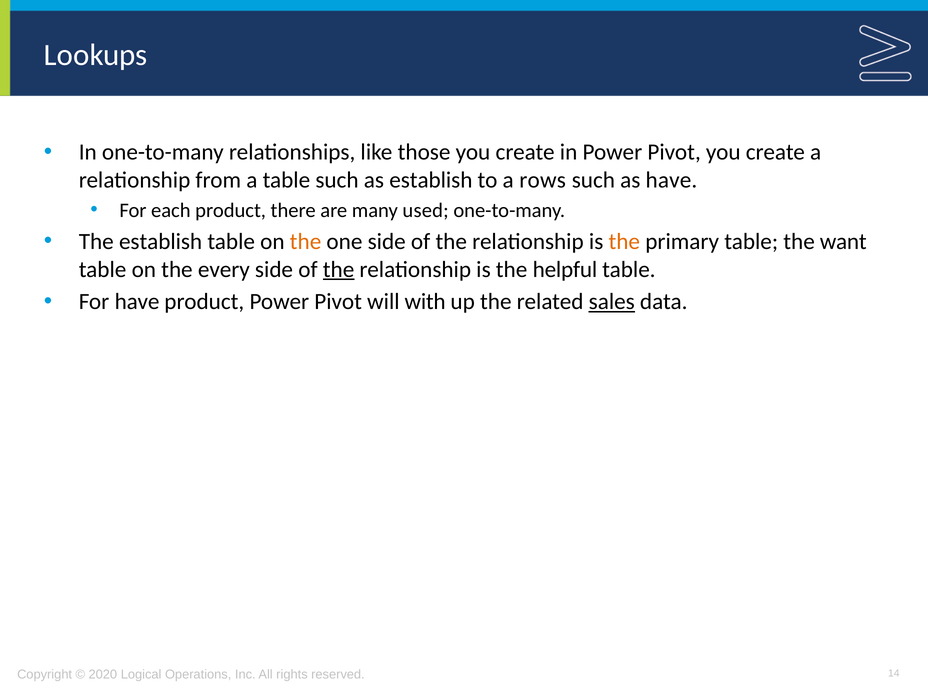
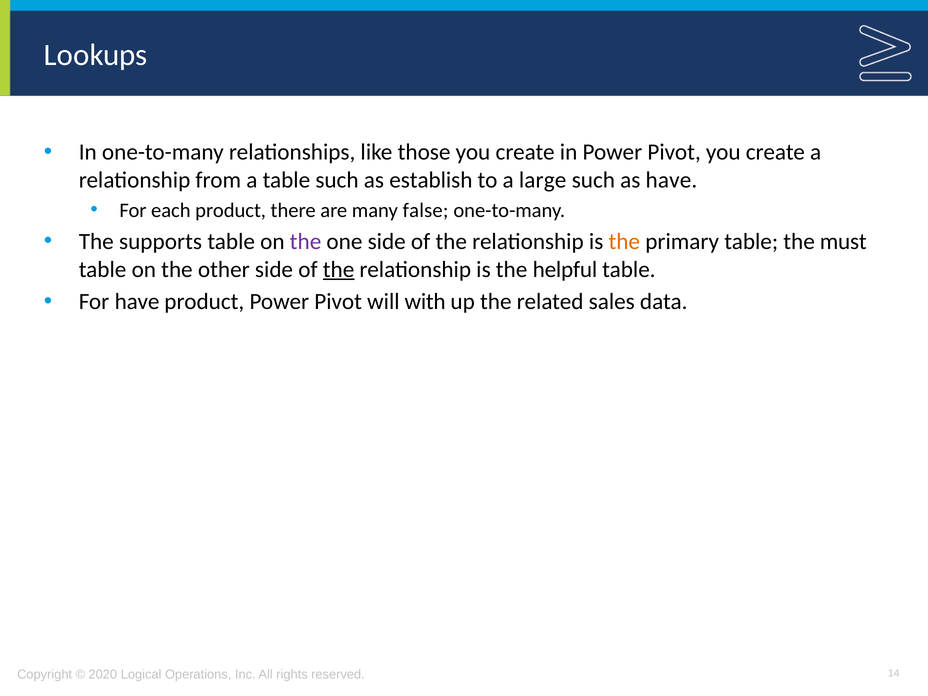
rows: rows -> large (543, 180)
used: used -> false (426, 210)
The establish: establish -> supports (161, 242)
the colour: orange -> purple (306, 242)
want: want -> must (843, 242)
every: every -> other (224, 269)
sales underline: present -> none (612, 302)
